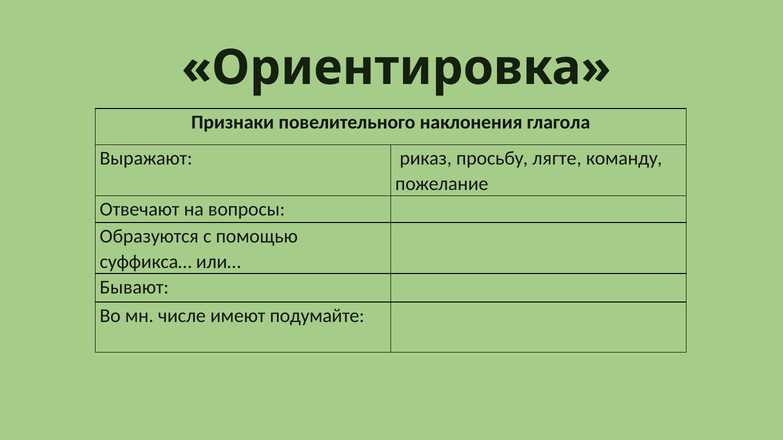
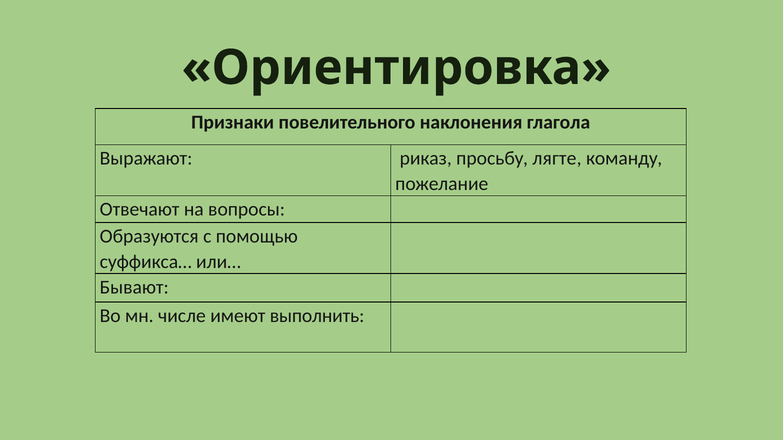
подумайте: подумайте -> выполнить (317, 316)
